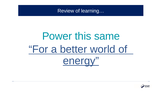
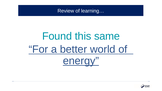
Power: Power -> Found (57, 36)
